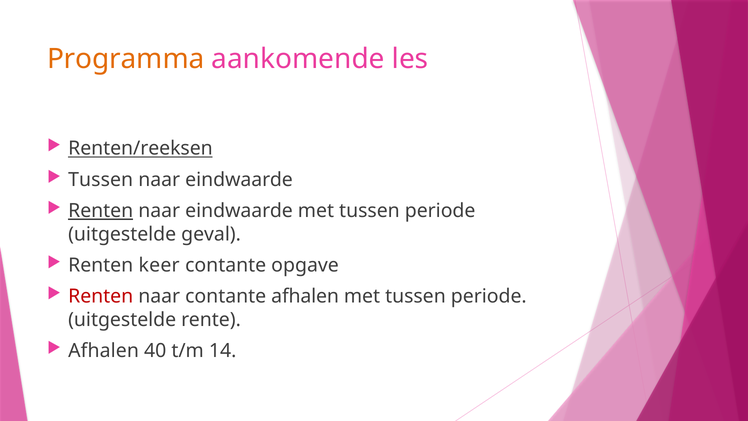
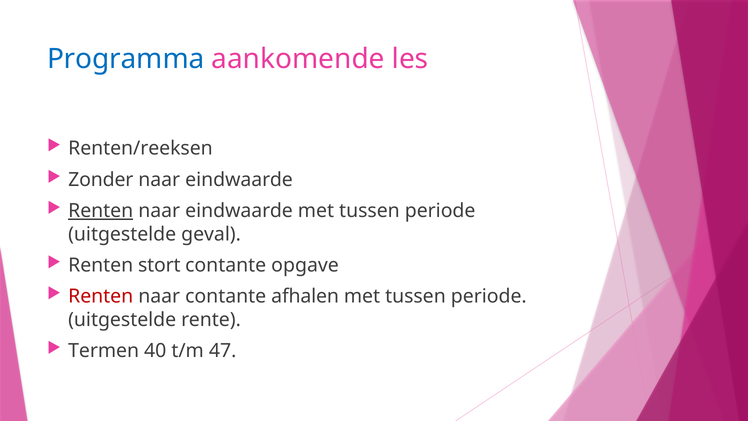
Programma colour: orange -> blue (126, 59)
Renten/reeksen underline: present -> none (140, 148)
Tussen: Tussen -> Zonder (101, 180)
keer: keer -> stort (159, 265)
Afhalen: Afhalen -> Termen (104, 351)
14: 14 -> 47 (223, 351)
